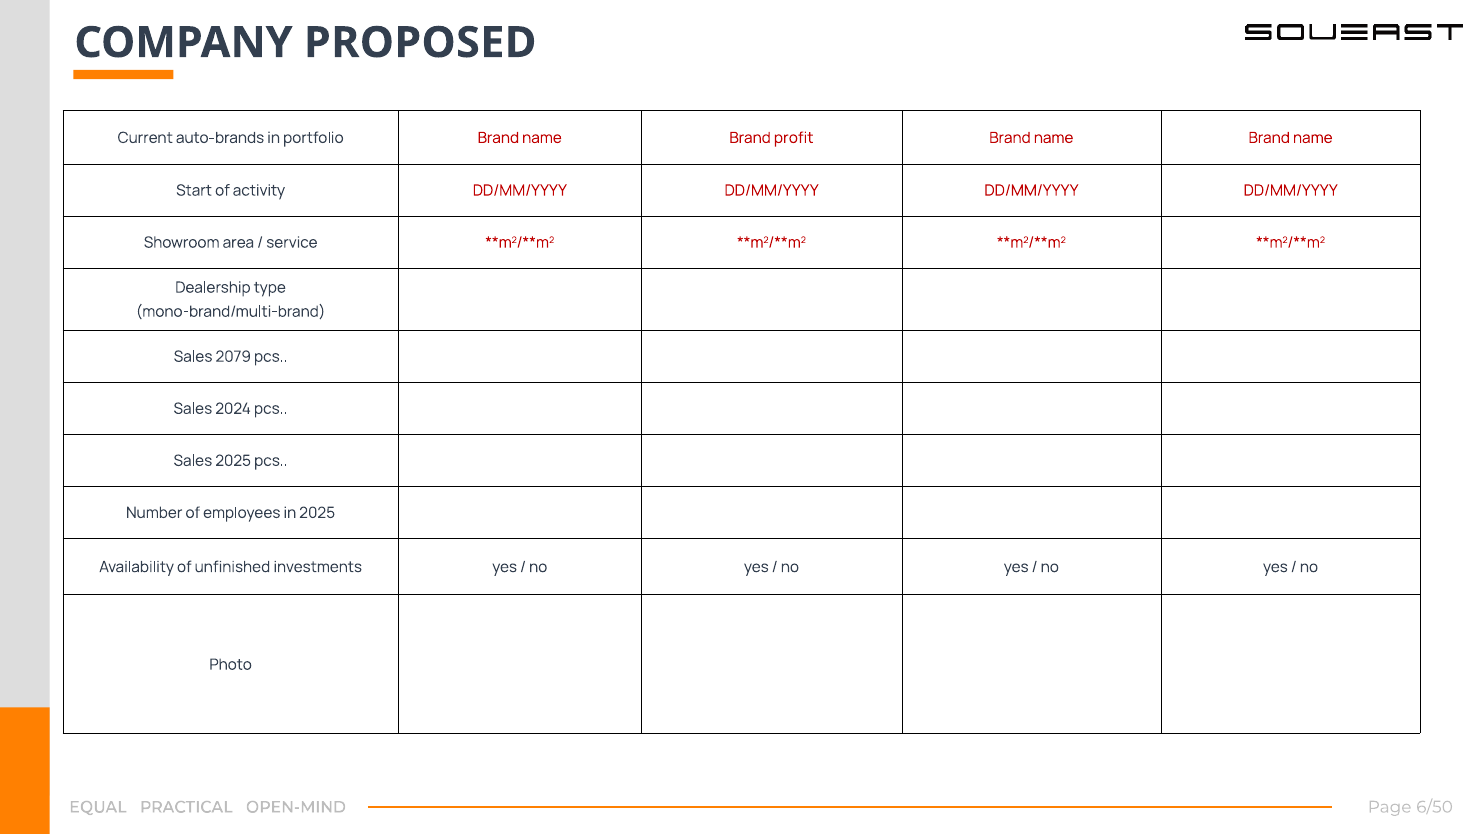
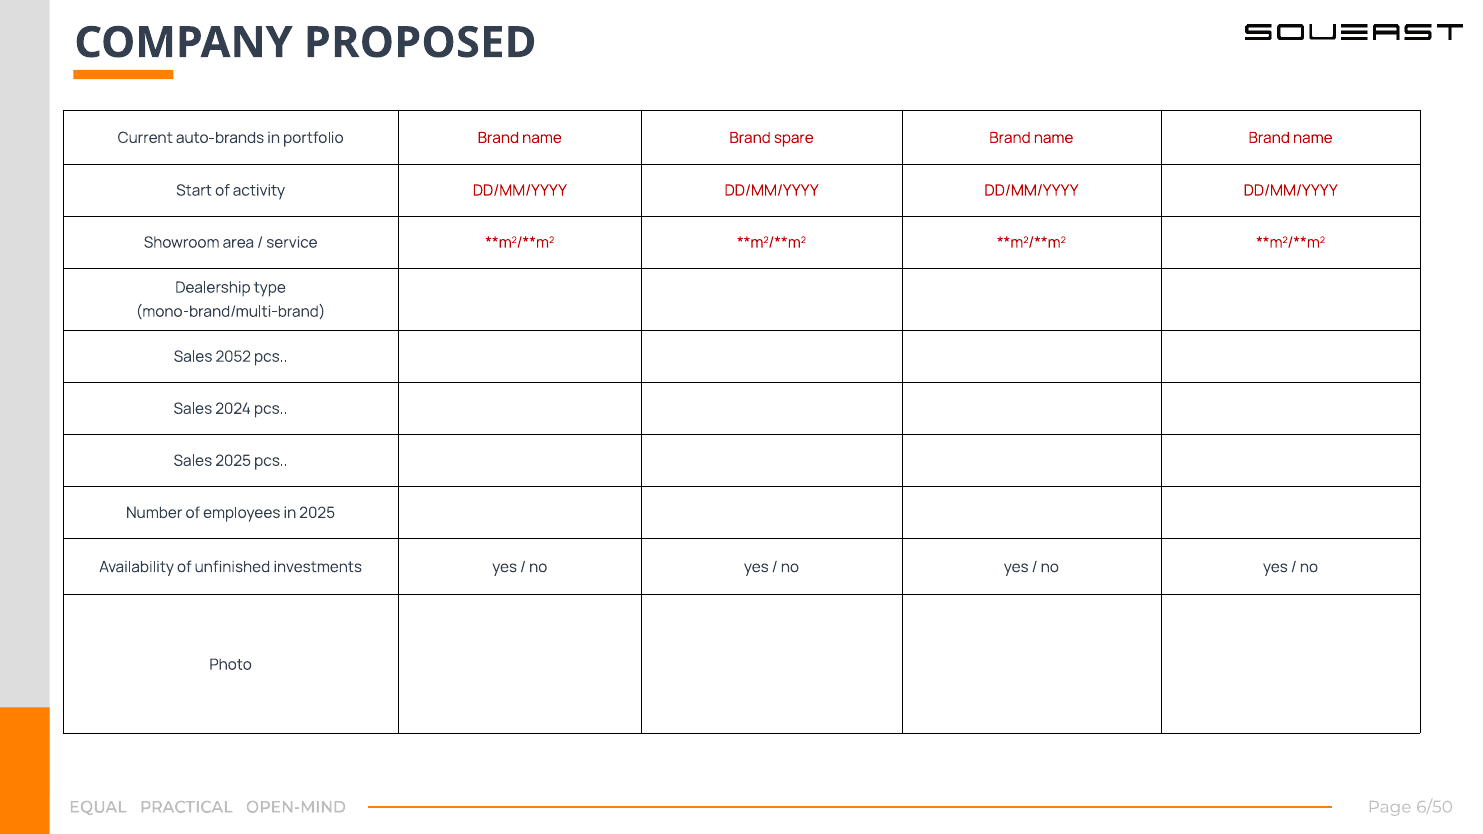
profit: profit -> spare (794, 138)
2079: 2079 -> 2052 (233, 357)
